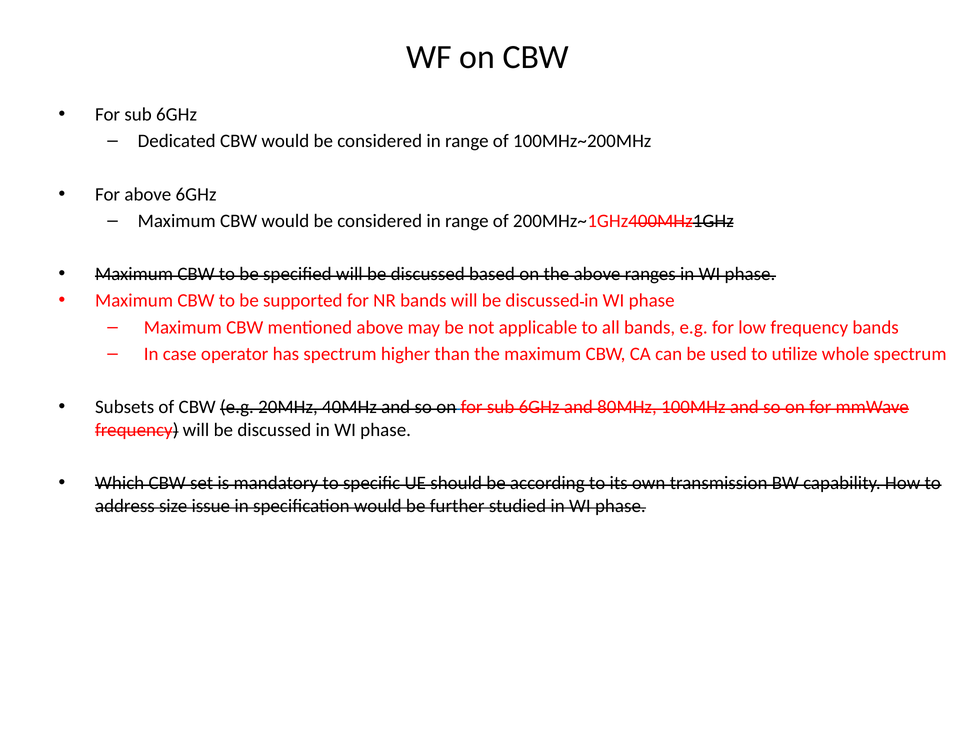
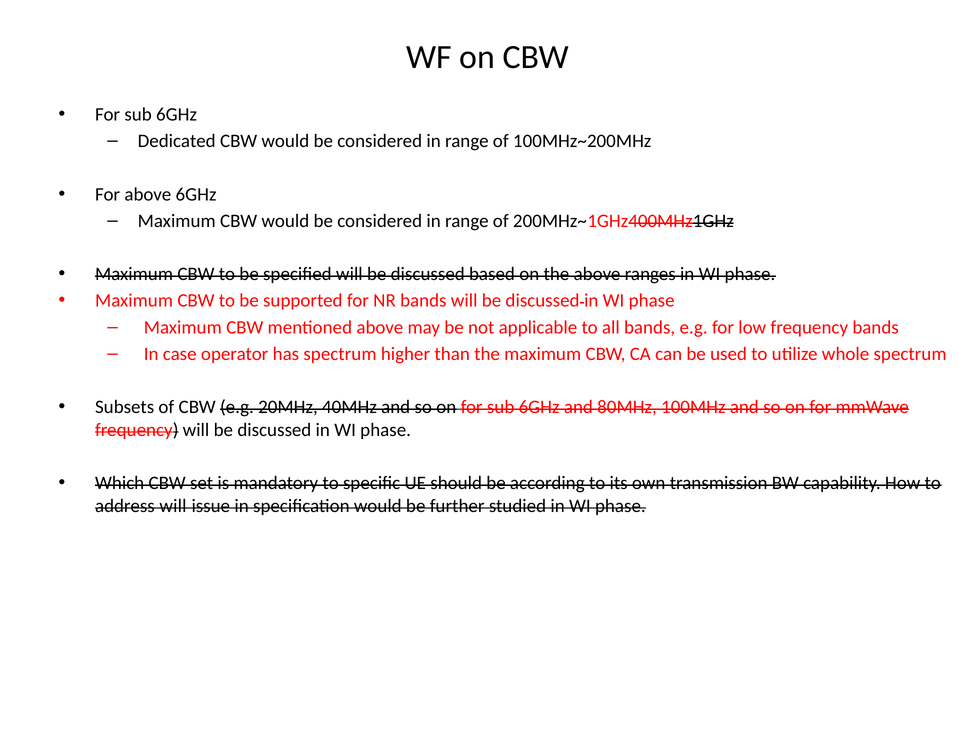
address size: size -> will (173, 505)
